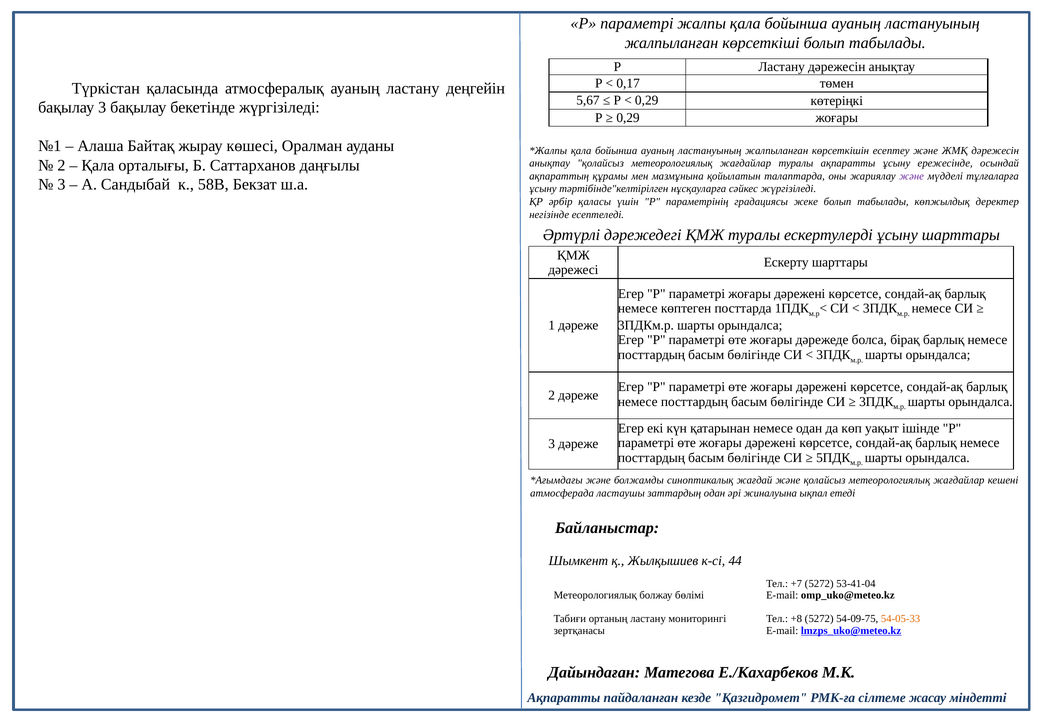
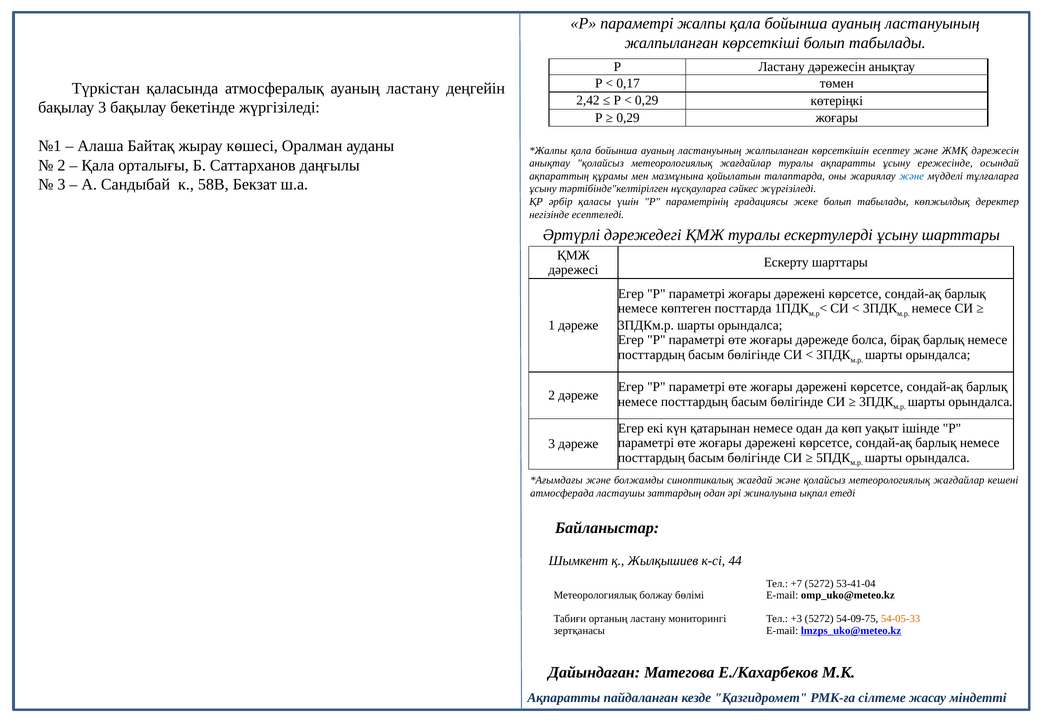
5,67: 5,67 -> 2,42 (588, 101)
және colour: purple -> blue (912, 176)
+8: +8 -> +3 (796, 619)
